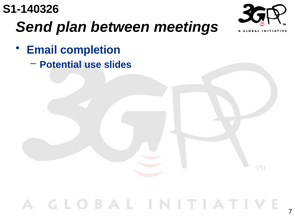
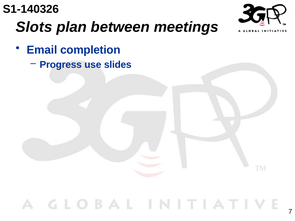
Send: Send -> Slots (34, 27)
Potential: Potential -> Progress (61, 65)
